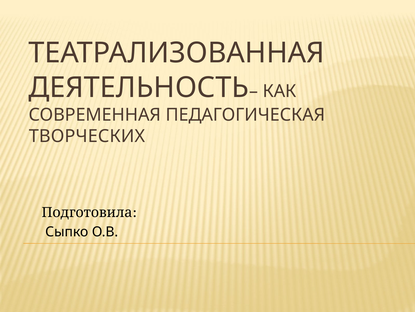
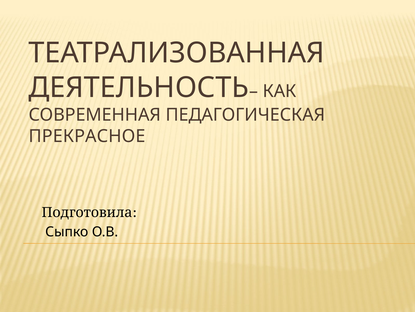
ТВОРЧЕСКИХ: ТВОРЧЕСКИХ -> ПРЕКРАСНОЕ (87, 136)
